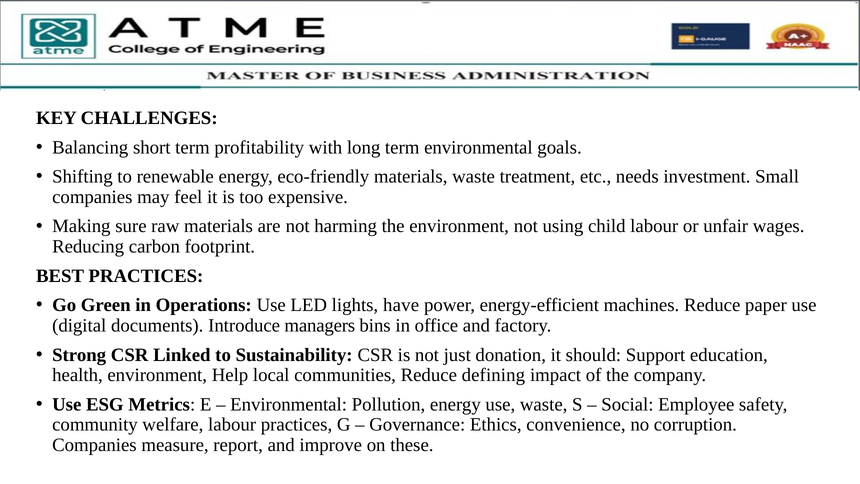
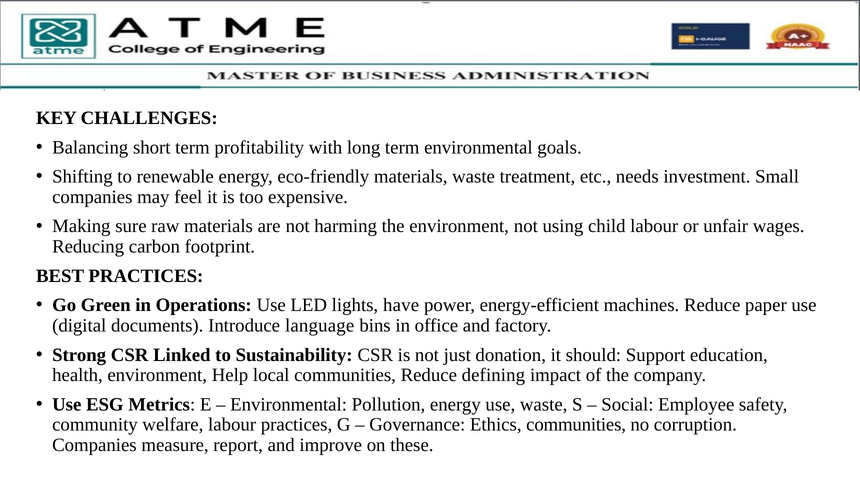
managers: managers -> language (320, 325)
Ethics convenience: convenience -> communities (576, 425)
